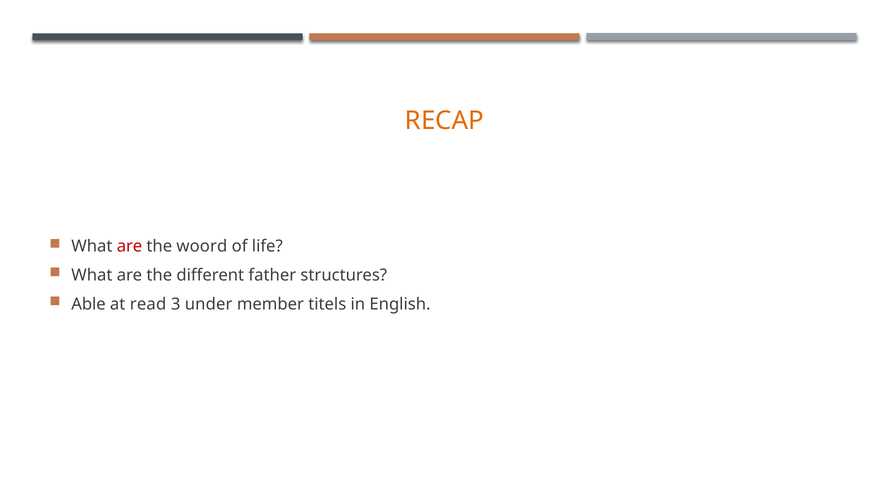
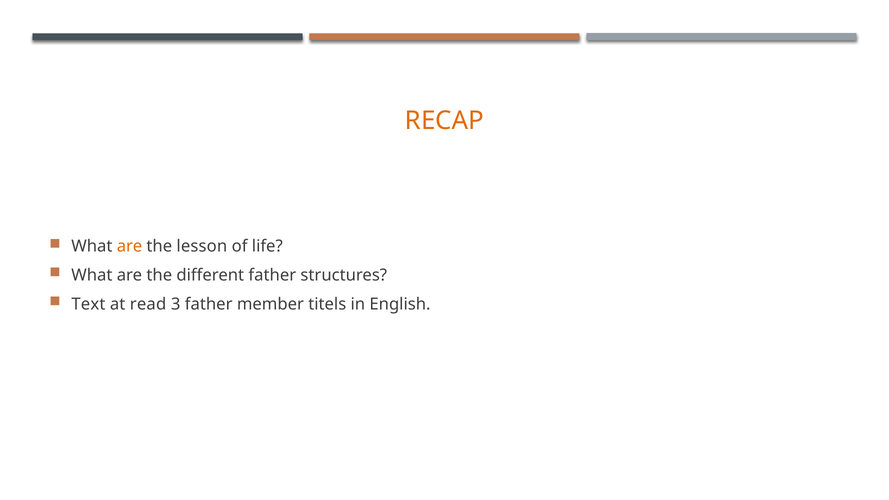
are colour: red -> orange (129, 247)
woord: woord -> lesson (202, 247)
Able: Able -> Text (88, 304)
3 under: under -> father (209, 304)
